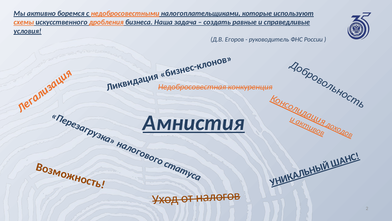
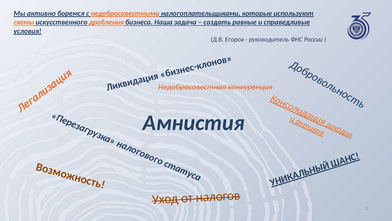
Амнистия underline: present -> none (194, 123)
